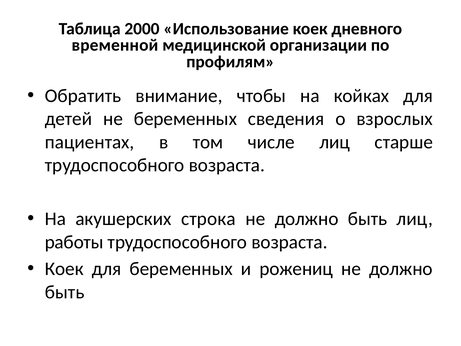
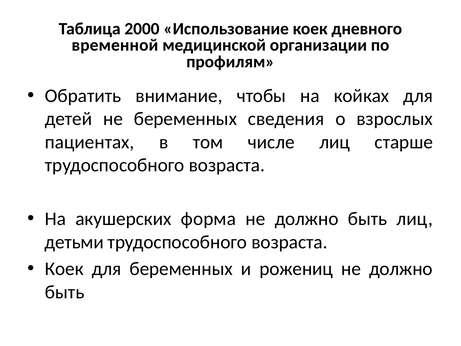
строка: строка -> форма (208, 219)
работы: работы -> детьми (74, 242)
